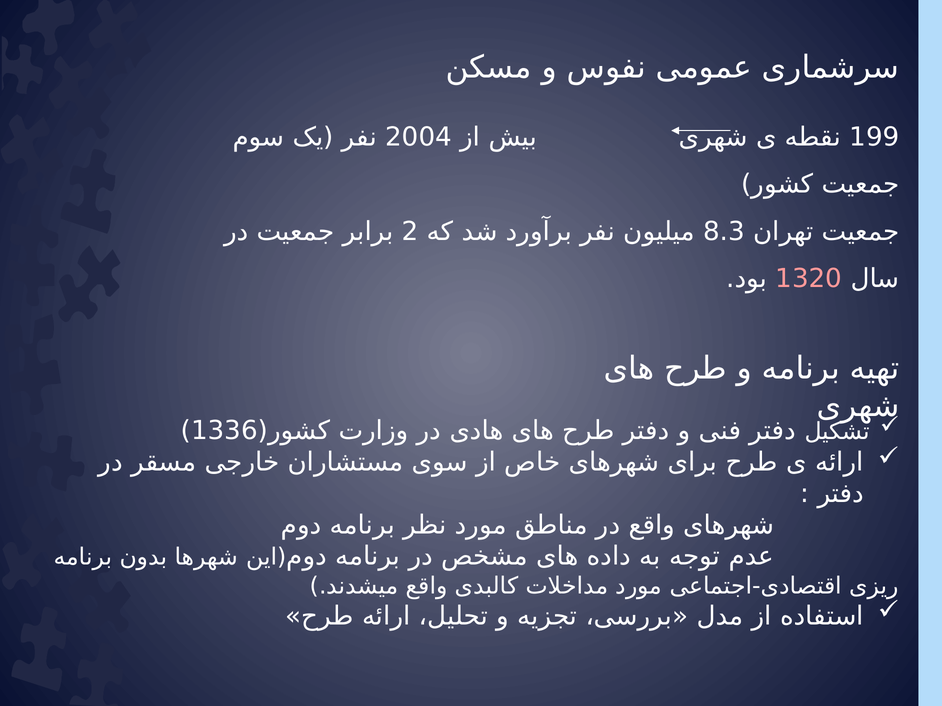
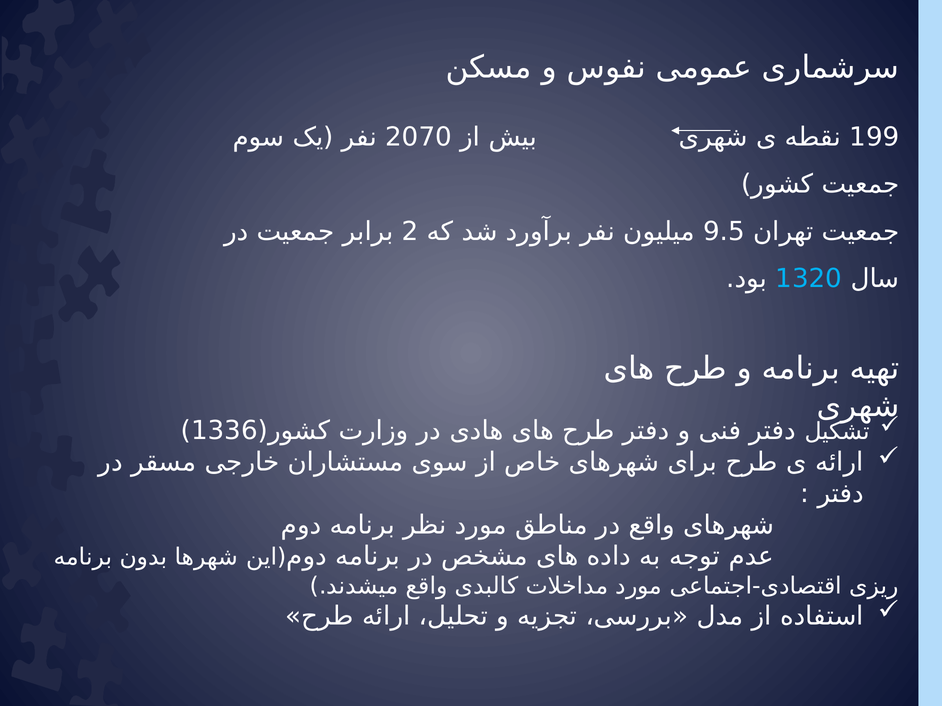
2004: 2004 -> 2070 (419, 137)
8.3: 8.3 -> 9.5 (724, 232)
1320 colour: pink -> light blue (809, 279)
